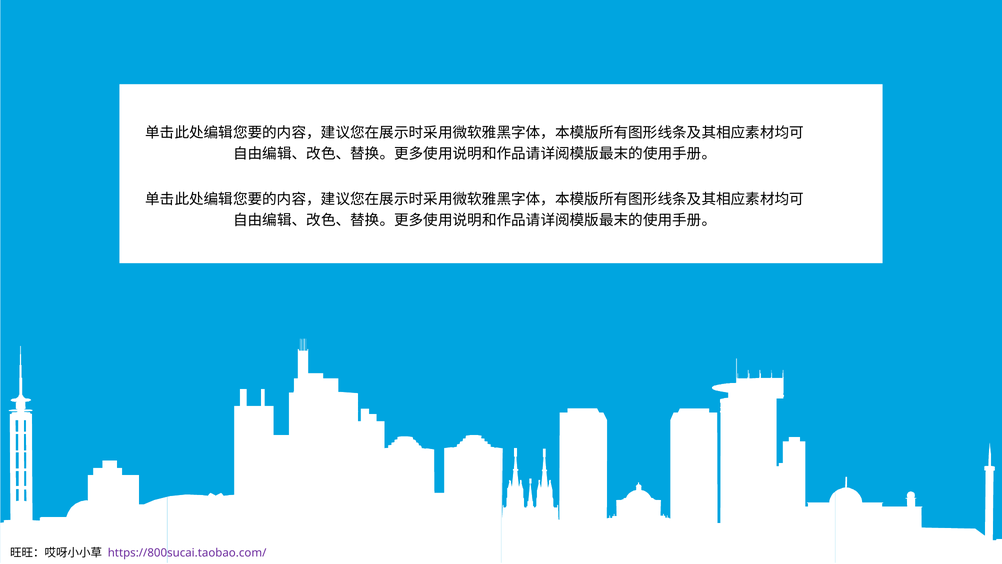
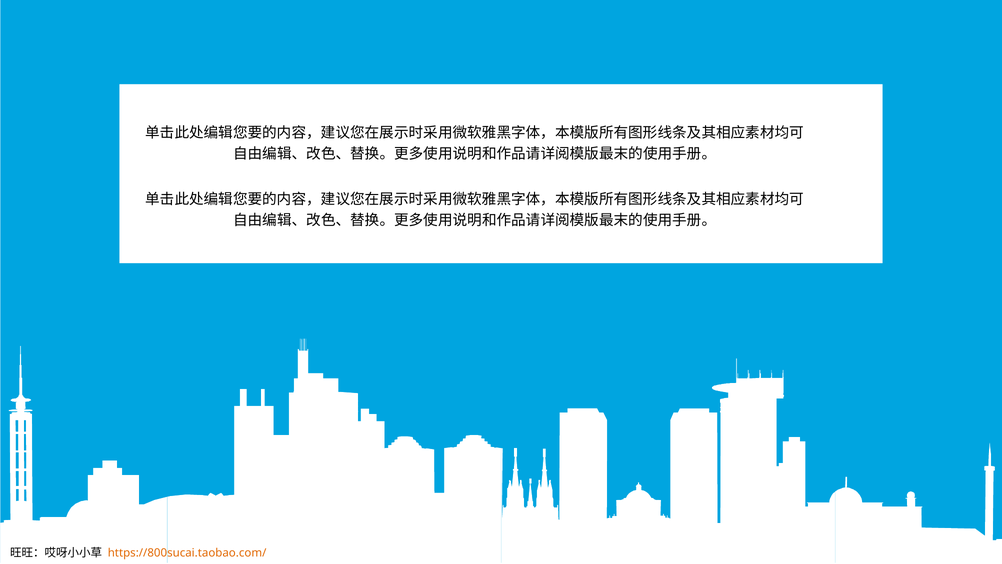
https://800sucai.taobao.com/ colour: purple -> orange (187, 552)
